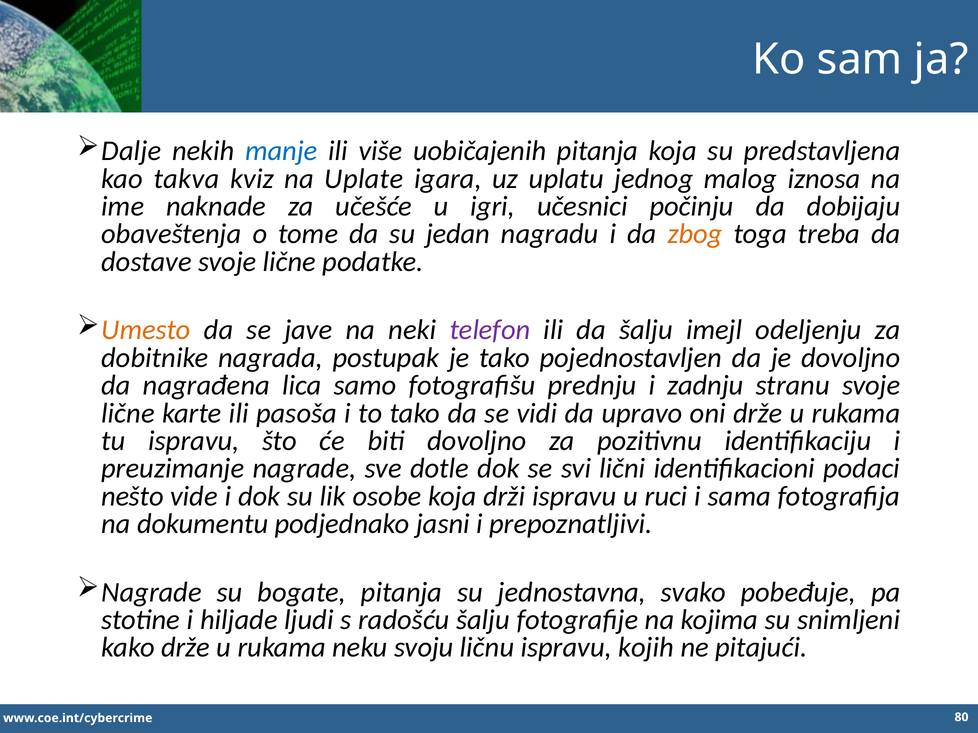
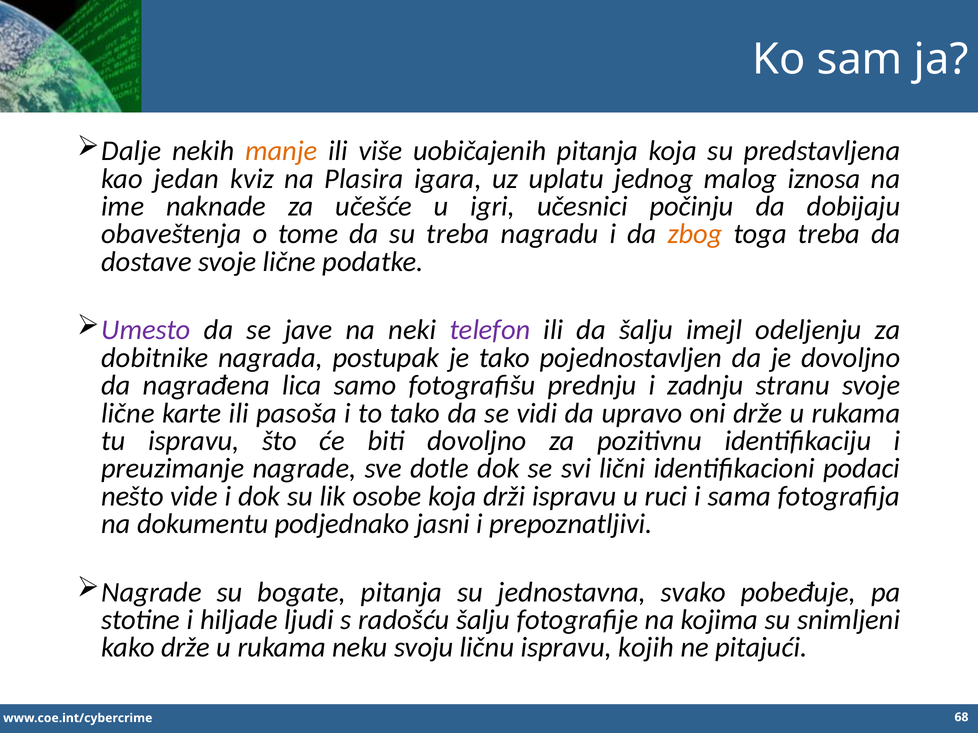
manje colour: blue -> orange (281, 151)
takva: takva -> jedan (186, 179)
Uplate: Uplate -> Plasira (364, 179)
su jedan: jedan -> treba (458, 234)
Umesto colour: orange -> purple (146, 330)
80: 80 -> 68 (961, 718)
